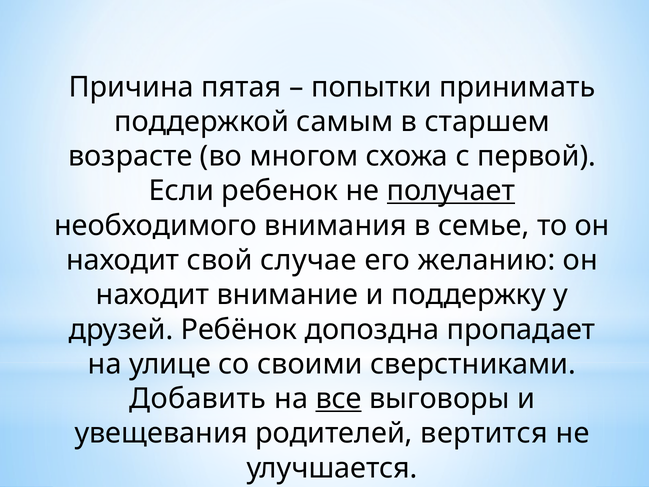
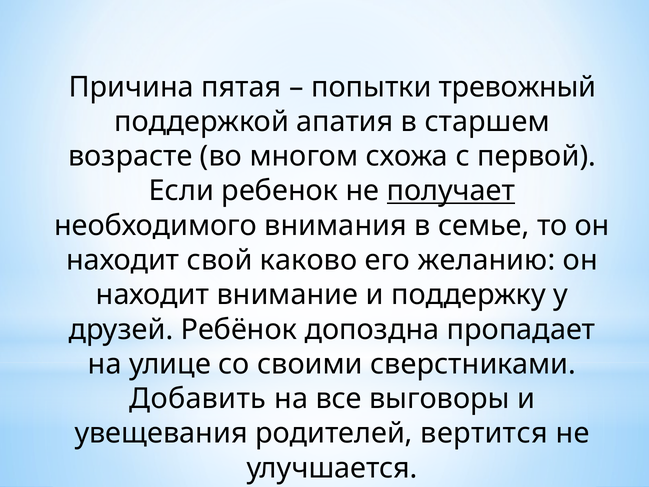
принимать: принимать -> тревожный (517, 87)
самым: самым -> апатия (345, 122)
случае: случае -> каково (309, 260)
все underline: present -> none (339, 399)
